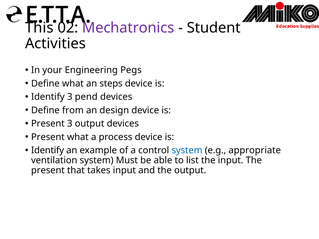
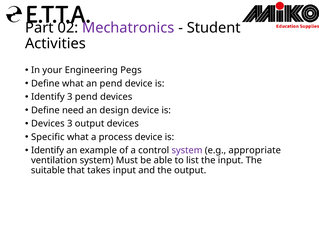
This: This -> Part (39, 28)
an steps: steps -> pend (111, 84)
from: from -> need (73, 110)
Present: Present -> Devices (48, 124)
Present: Present -> Specific (48, 137)
system colour: blue -> purple (187, 151)
present: present -> suitable (48, 171)
